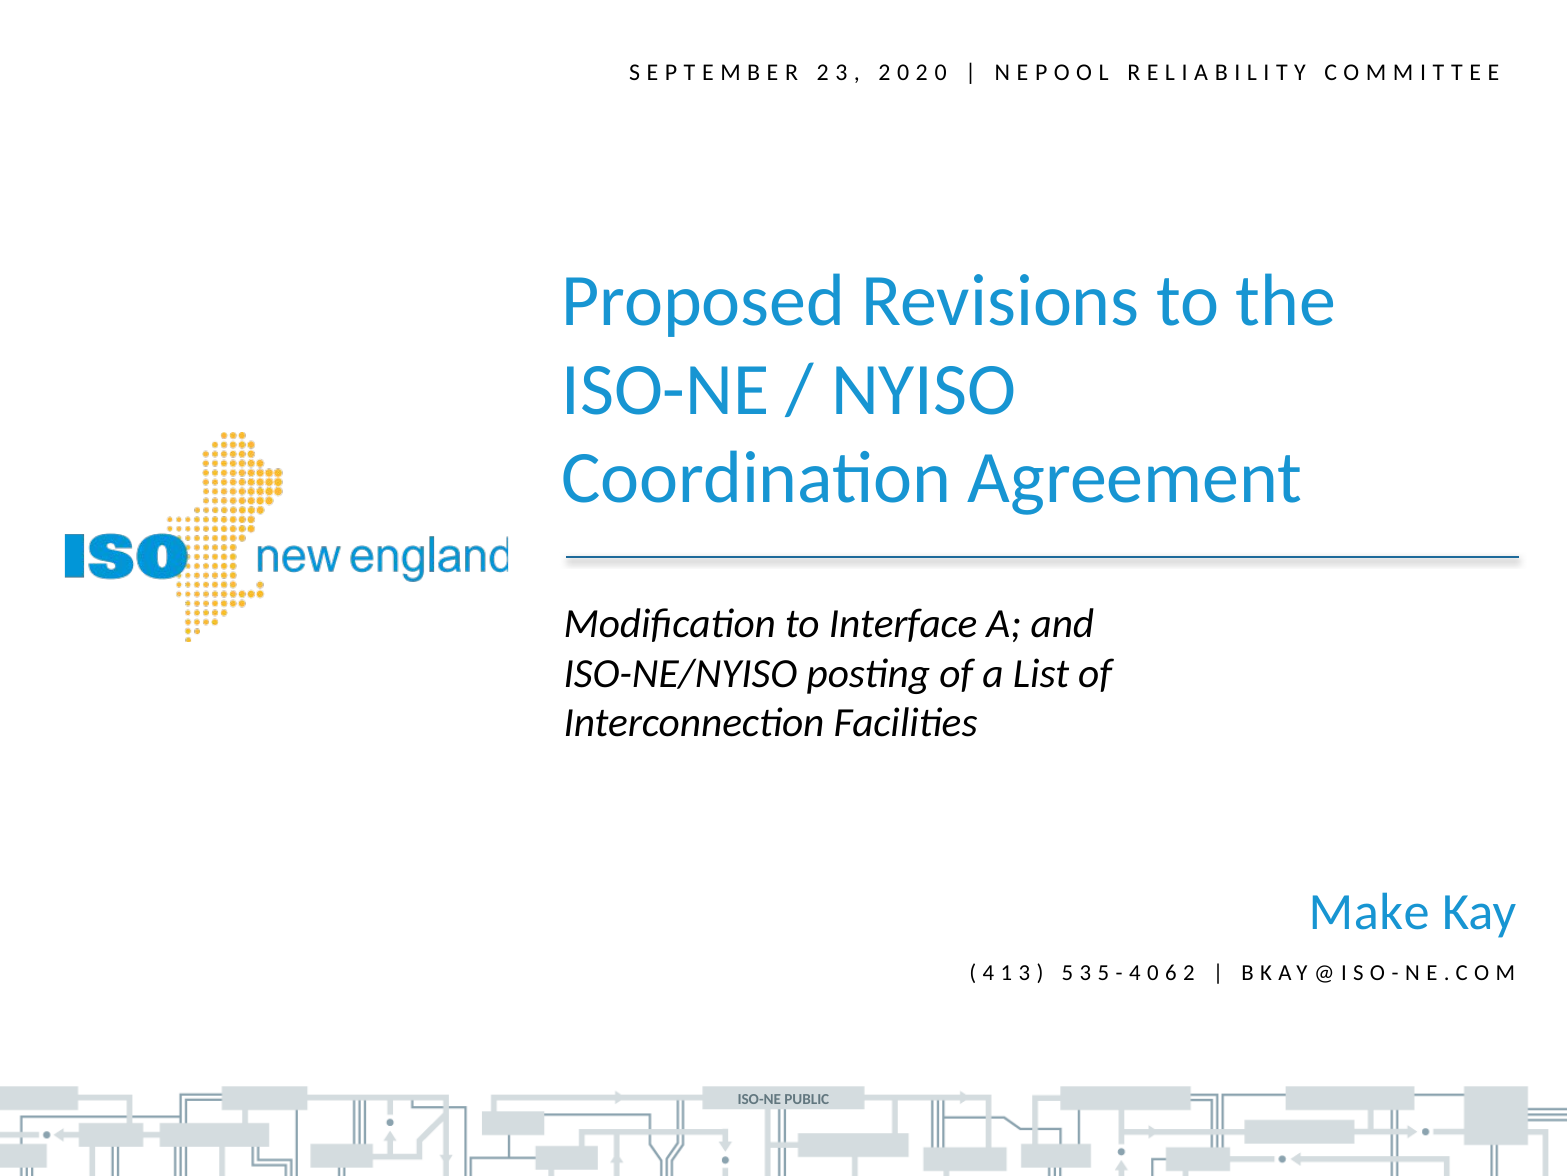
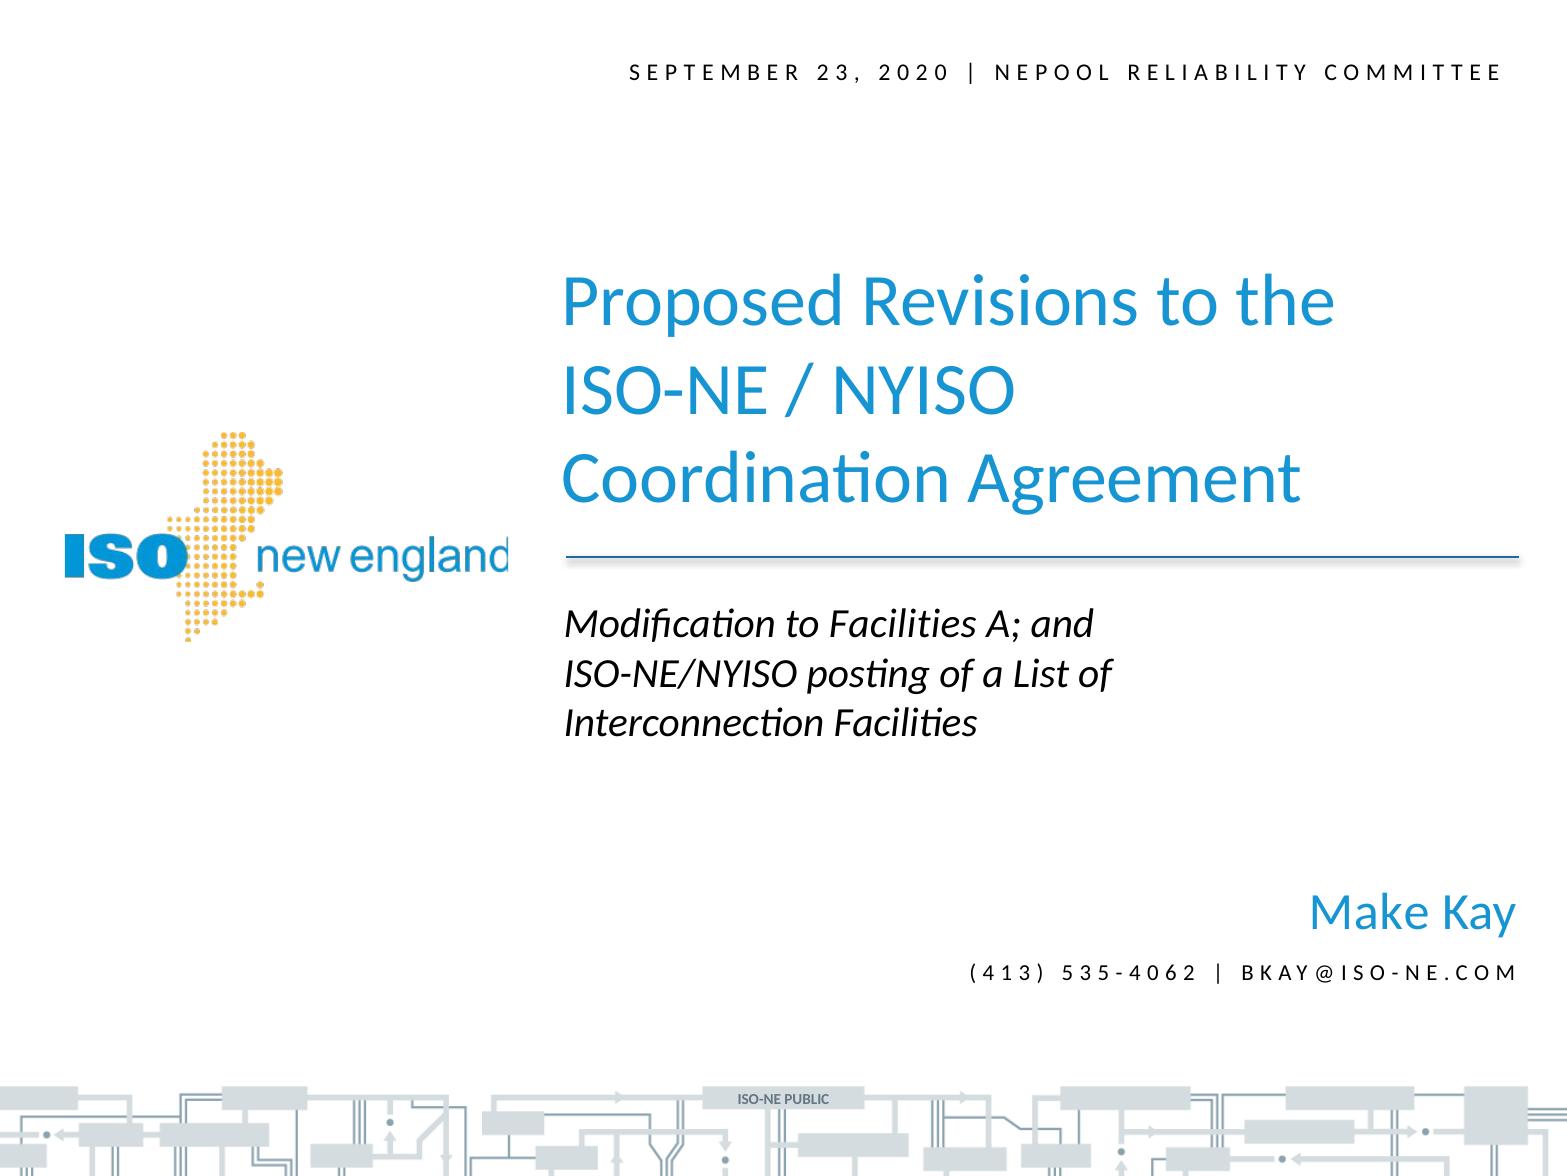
to Interface: Interface -> Facilities (903, 623)
